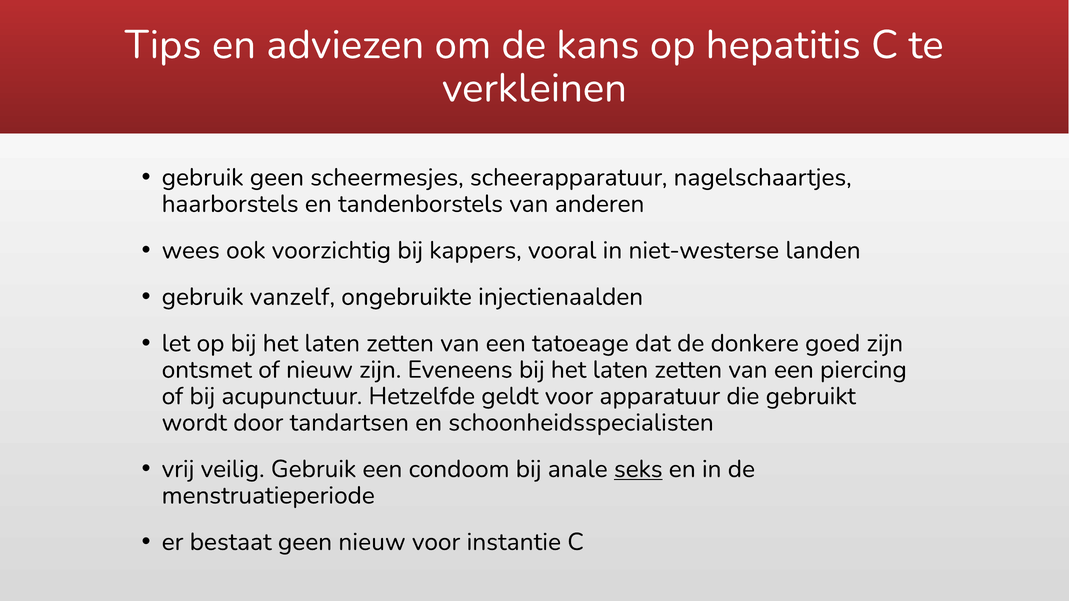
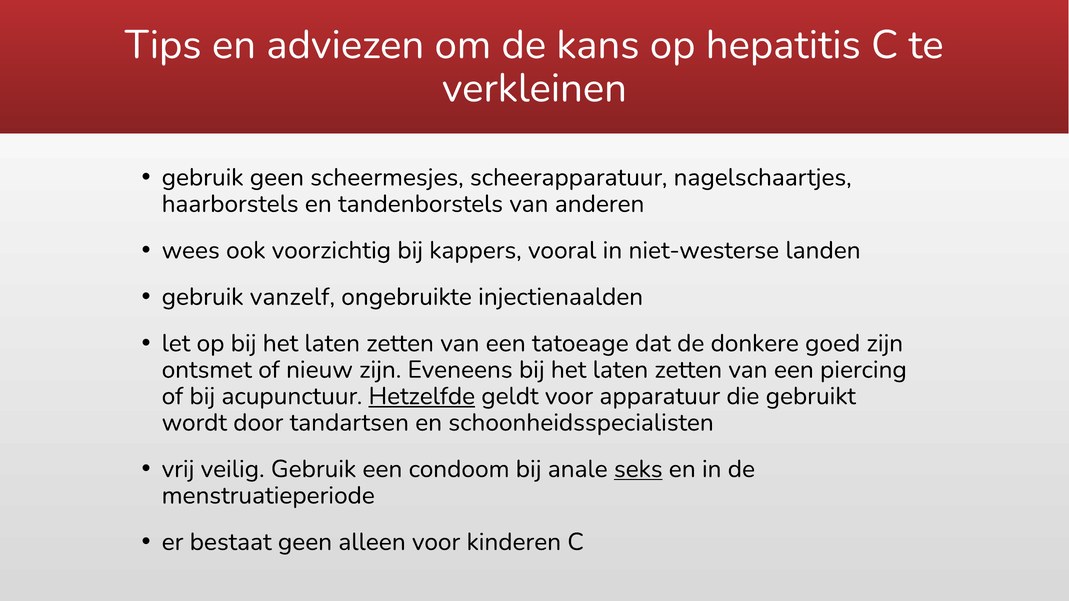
Hetzelfde underline: none -> present (422, 396)
geen nieuw: nieuw -> alleen (372, 542)
instantie: instantie -> kinderen (514, 542)
